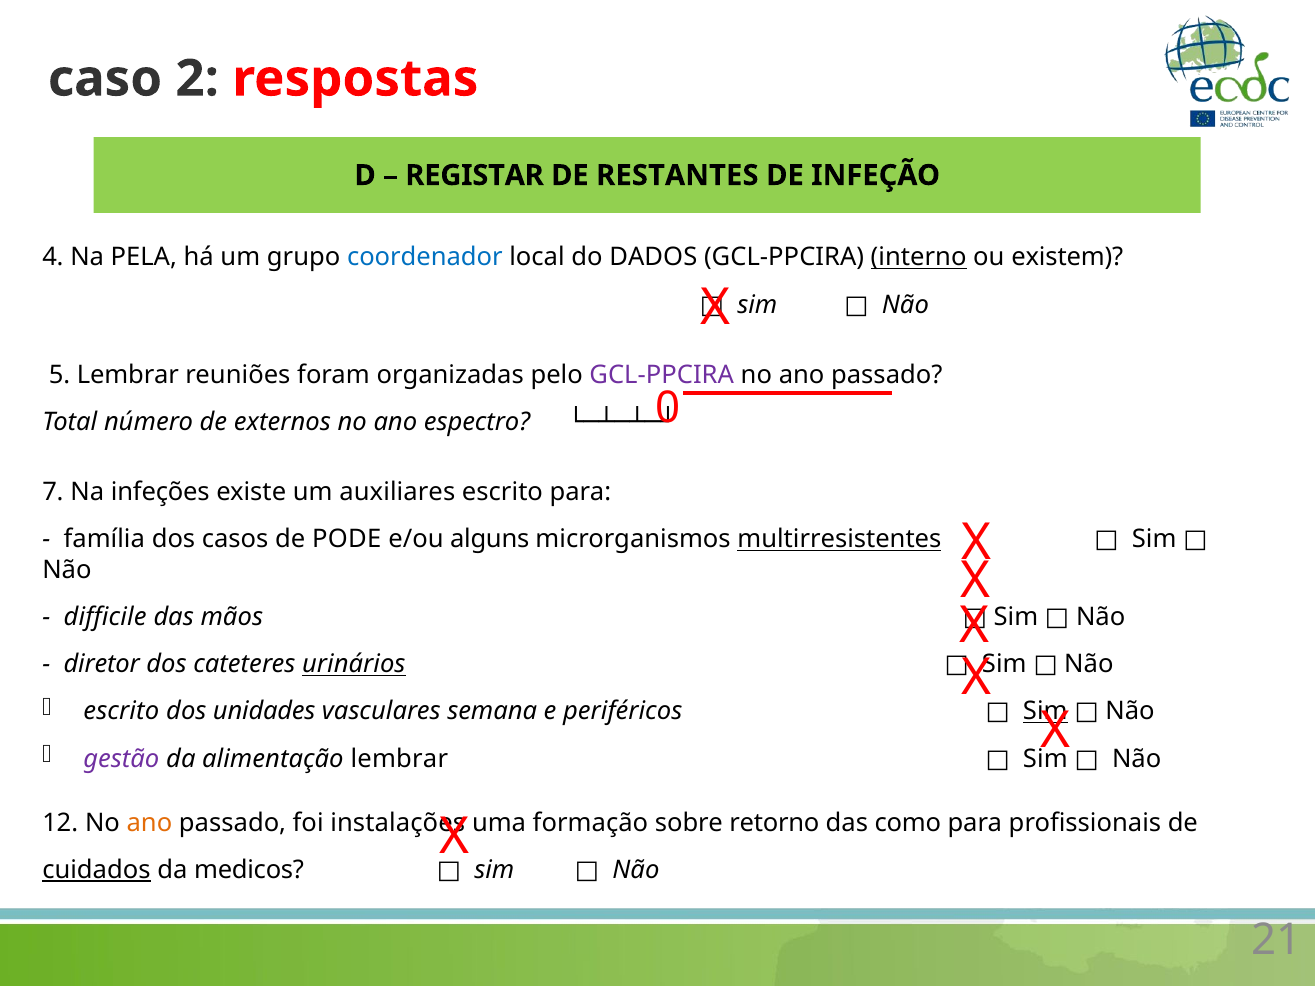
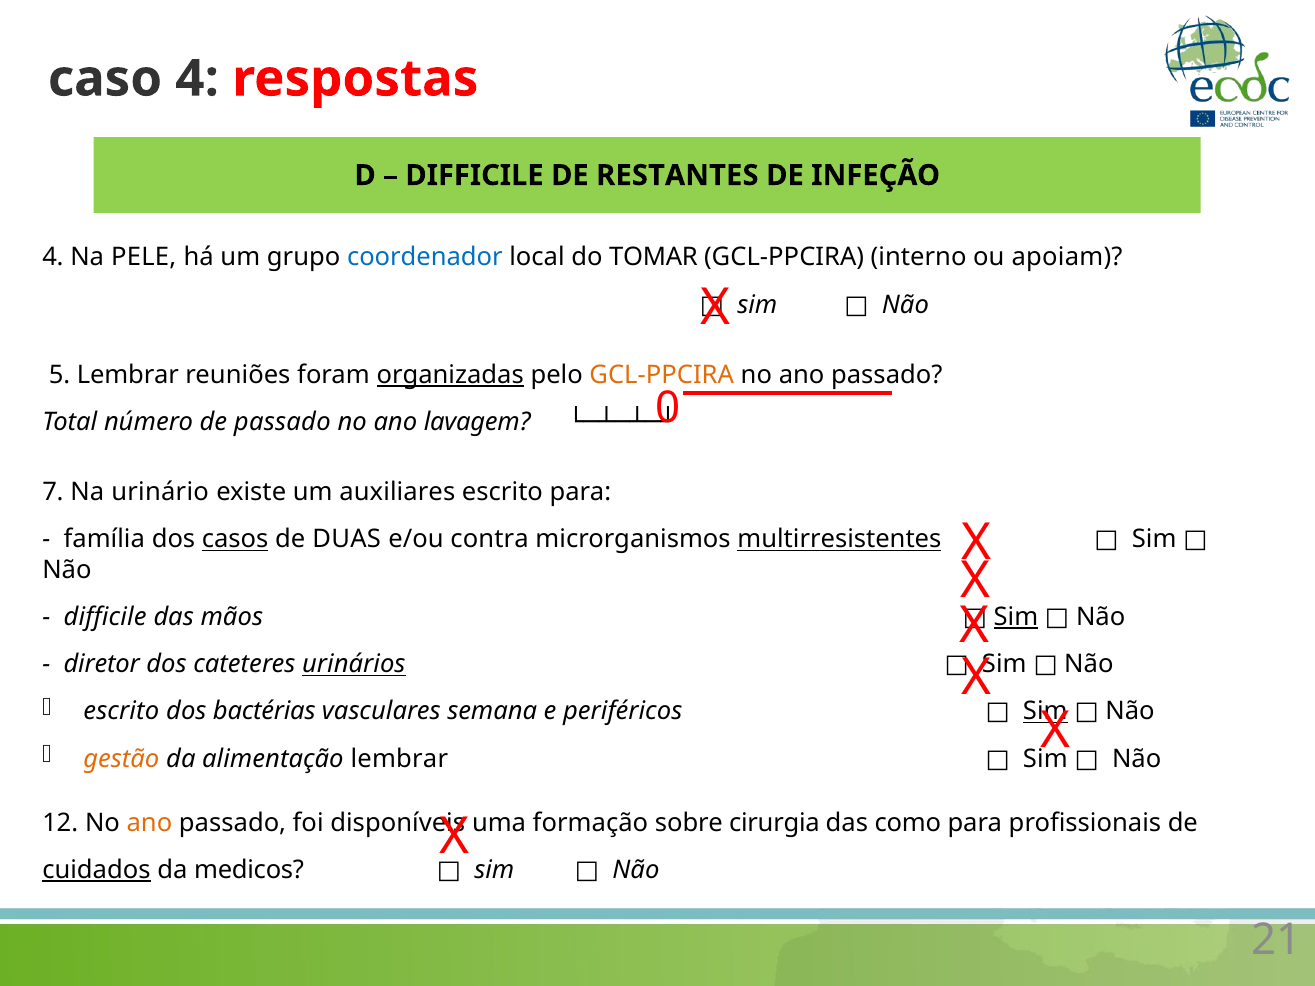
caso 2: 2 -> 4 (197, 79)
REGISTAR: REGISTAR -> DIFFICILE (474, 175)
PELA: PELA -> PELE (144, 258)
DADOS: DADOS -> TOMAR (653, 258)
interno underline: present -> none (919, 258)
existem: existem -> apoiam (1067, 258)
organizadas underline: none -> present (450, 375)
GCL-PPCIRA colour: purple -> orange (662, 375)
de externos: externos -> passado (282, 422)
espectro: espectro -> lavagem (477, 422)
infeções: infeções -> urinário (160, 492)
casos underline: none -> present (235, 540)
PODE: PODE -> DUAS (347, 540)
alguns: alguns -> contra (490, 540)
Sim underline: none -> present (1016, 617)
unidades: unidades -> bactérias (264, 712)
gestão colour: purple -> orange (121, 759)
instalações: instalações -> disponíveis (398, 823)
retorno: retorno -> cirurgia (774, 823)
